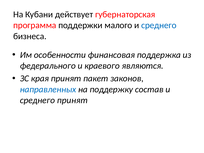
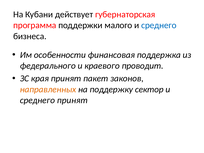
являются: являются -> проводит (143, 66)
направленных colour: blue -> orange (48, 89)
состав: состав -> сектор (149, 89)
